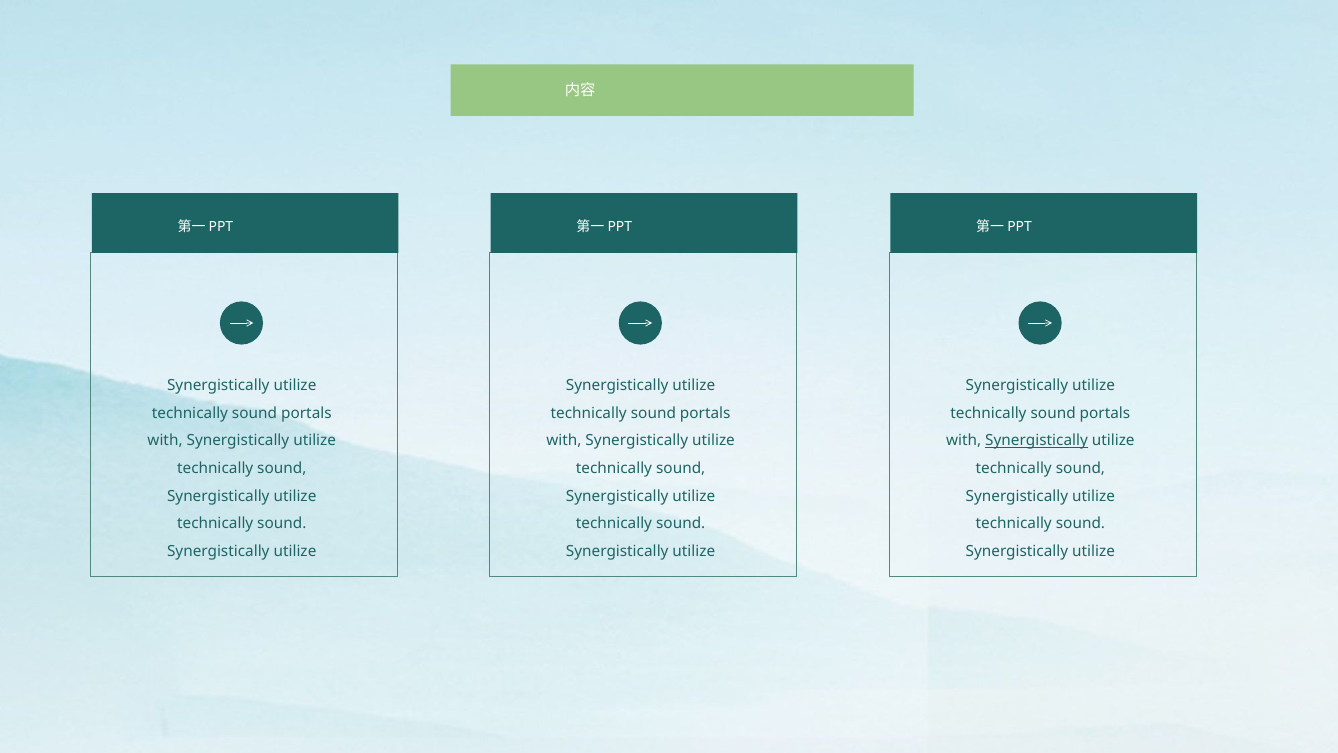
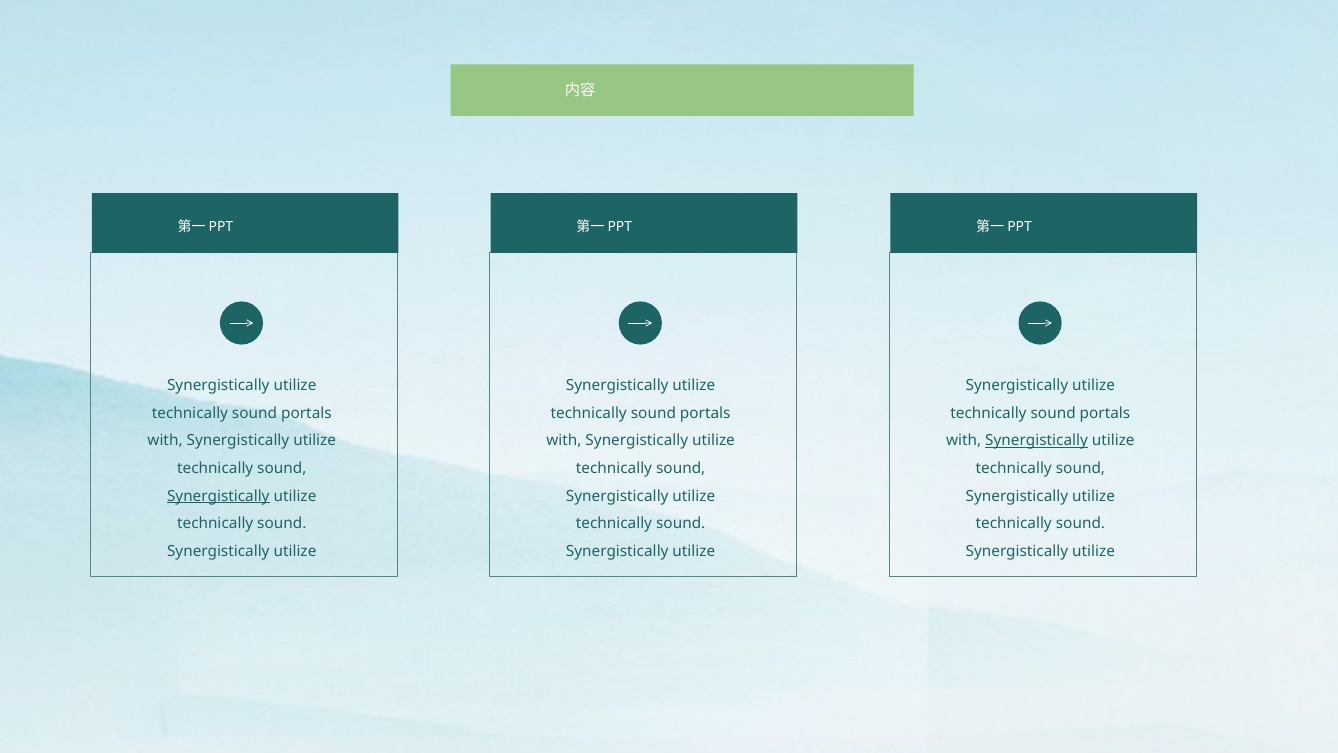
Synergistically underline: none -> present (218, 496)
